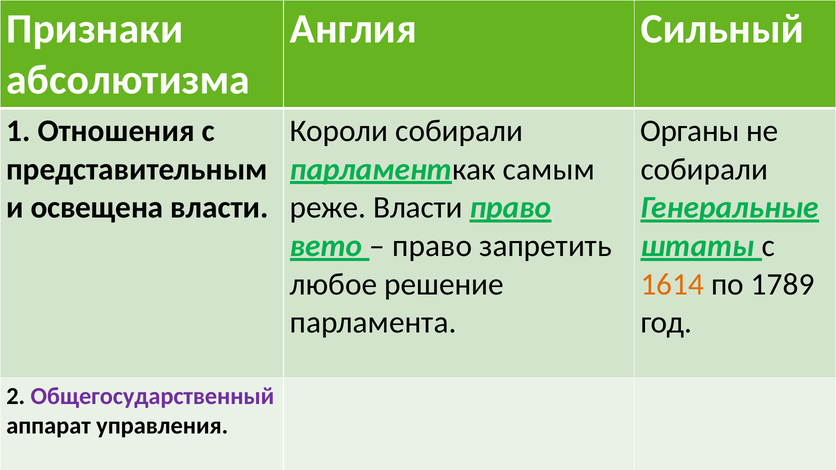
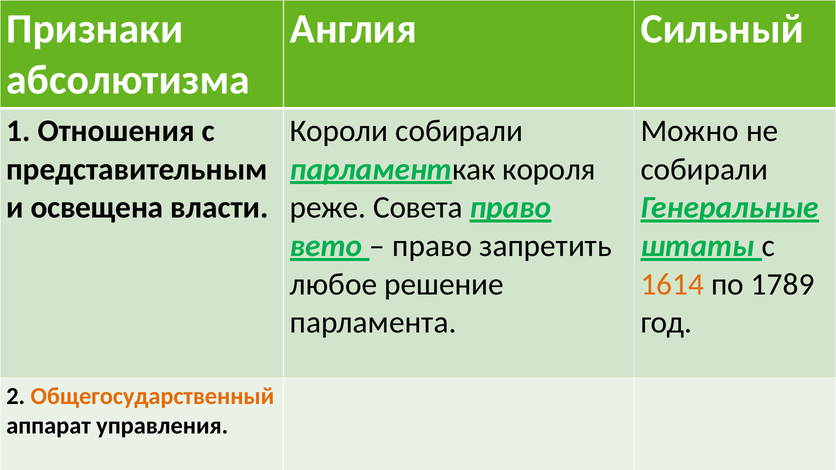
Органы: Органы -> Можно (690, 131)
самым: самым -> короля (549, 169)
реже Власти: Власти -> Совета (418, 208)
Общегосударственный colour: purple -> orange (152, 396)
